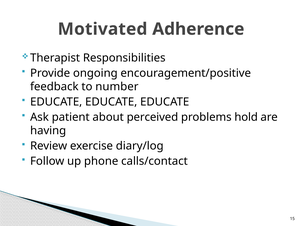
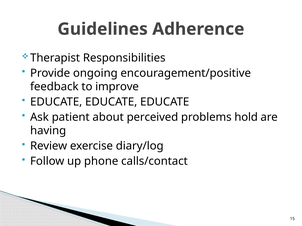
Motivated: Motivated -> Guidelines (103, 29)
number: number -> improve (117, 87)
